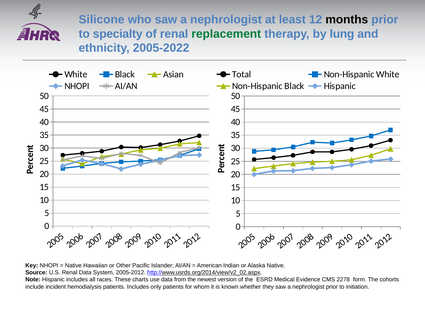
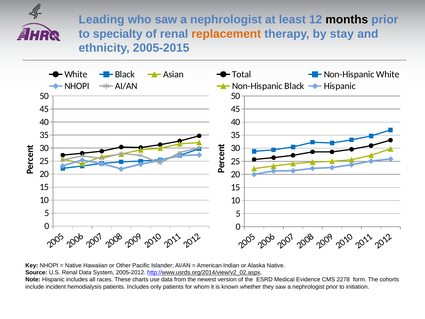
Silicone: Silicone -> Leading (102, 20)
replacement colour: green -> orange (226, 34)
lung: lung -> stay (342, 34)
2005-2022: 2005-2022 -> 2005-2015 (161, 48)
